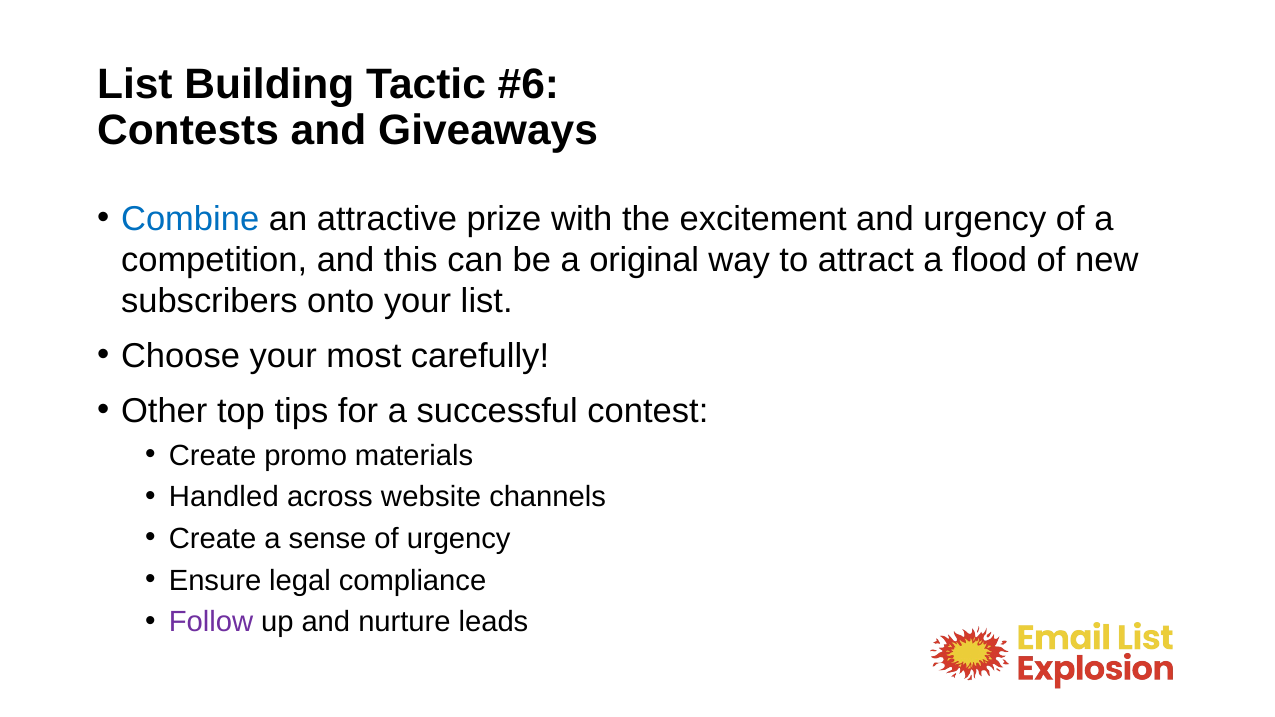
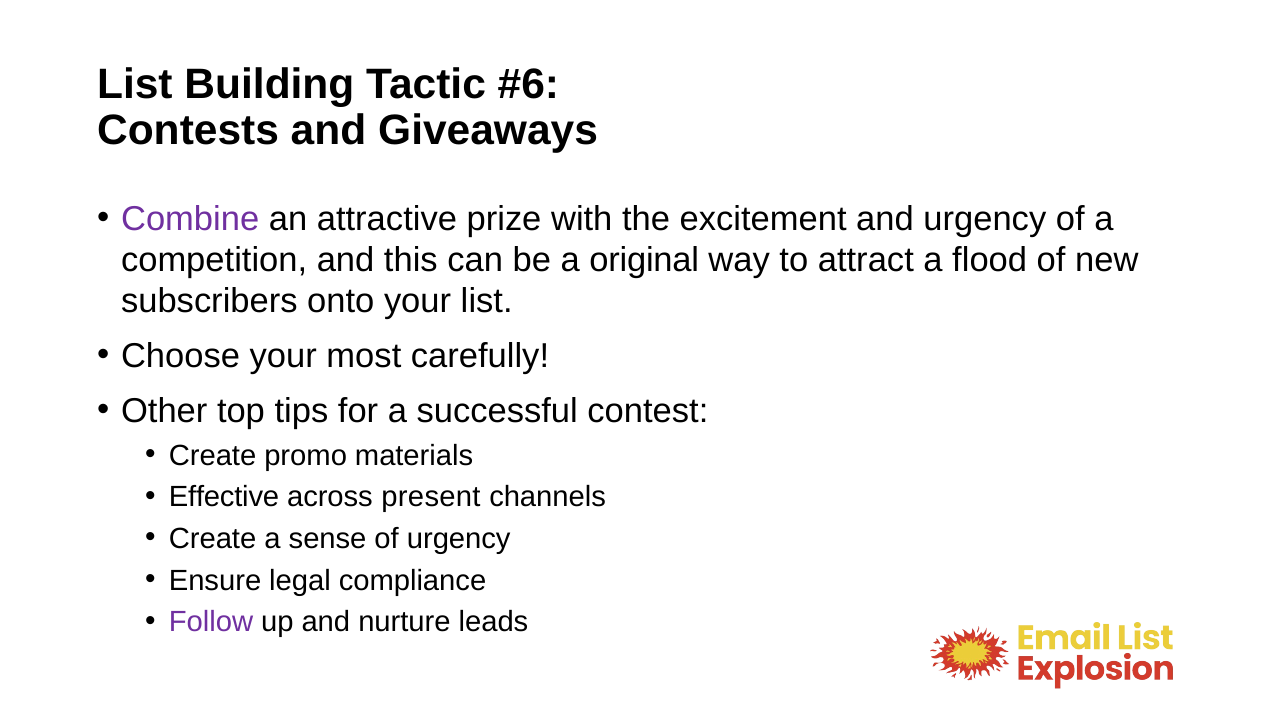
Combine colour: blue -> purple (190, 219)
Handled: Handled -> Effective (224, 497)
website: website -> present (431, 497)
